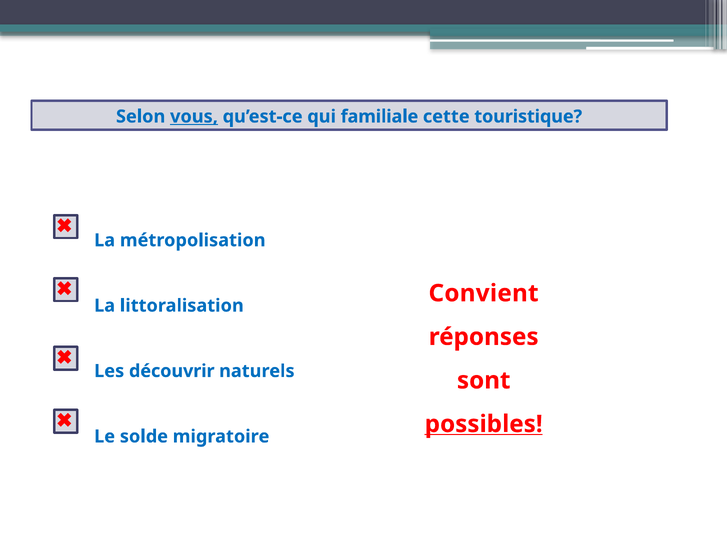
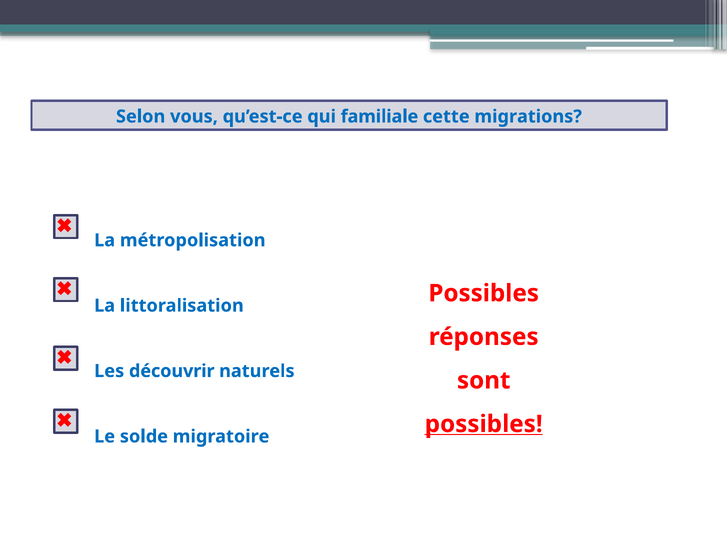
vous underline: present -> none (194, 117)
touristique: touristique -> migrations (528, 117)
Convient: Convient -> Possibles (484, 293)
